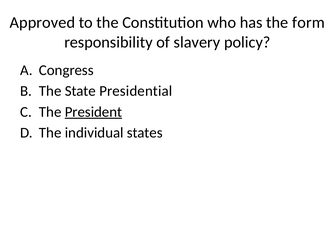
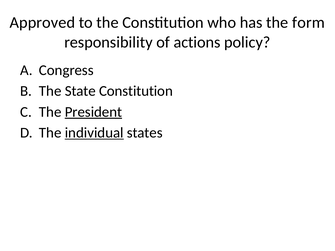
slavery: slavery -> actions (197, 42)
State Presidential: Presidential -> Constitution (136, 91)
individual underline: none -> present (94, 133)
